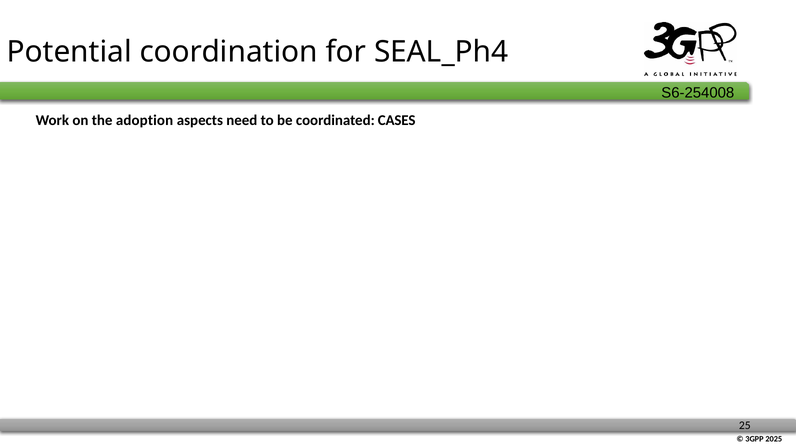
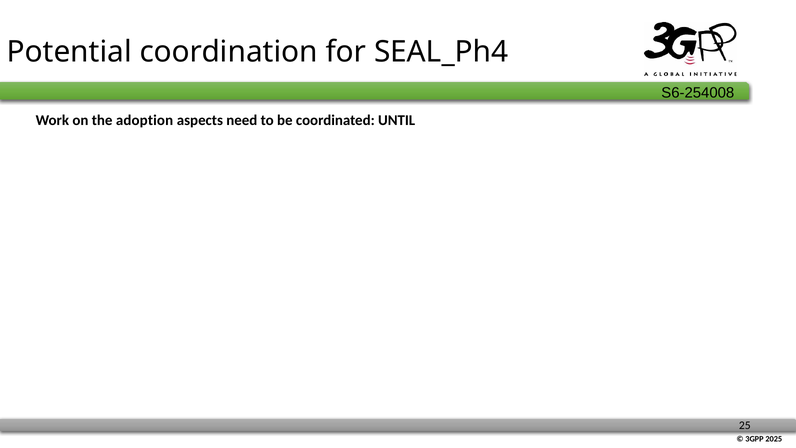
CASES: CASES -> UNTIL (397, 120)
